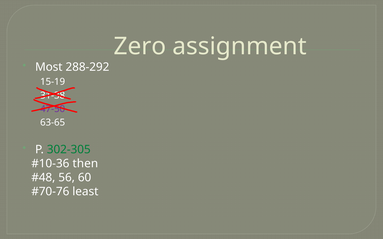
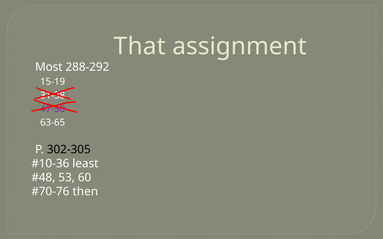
Zero: Zero -> That (140, 46)
302-305 colour: green -> black (69, 150)
then: then -> least (85, 164)
56: 56 -> 53 (67, 178)
least: least -> then (85, 192)
